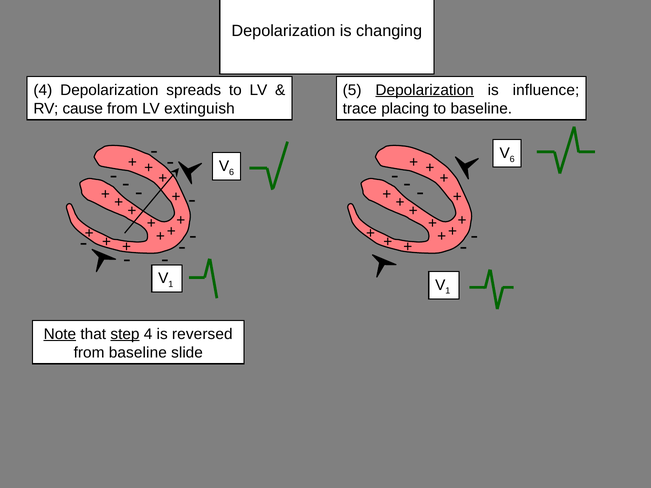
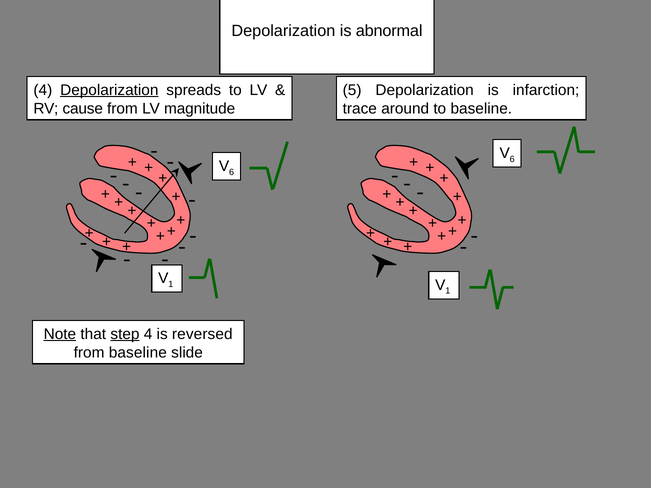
changing: changing -> abnormal (389, 31)
Depolarization underline: none -> present (109, 90)
Depolarization underline: present -> none (425, 90)
influence: influence -> infarction (546, 90)
extinguish: extinguish -> magnitude (200, 108)
placing: placing -> around (405, 108)
